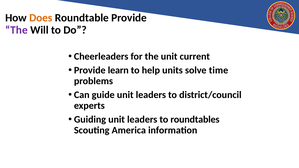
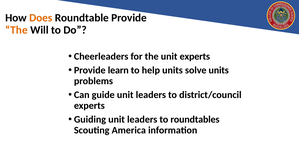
The colour: purple -> orange (16, 30)
unit current: current -> experts (195, 56)
solve time: time -> units (219, 70)
